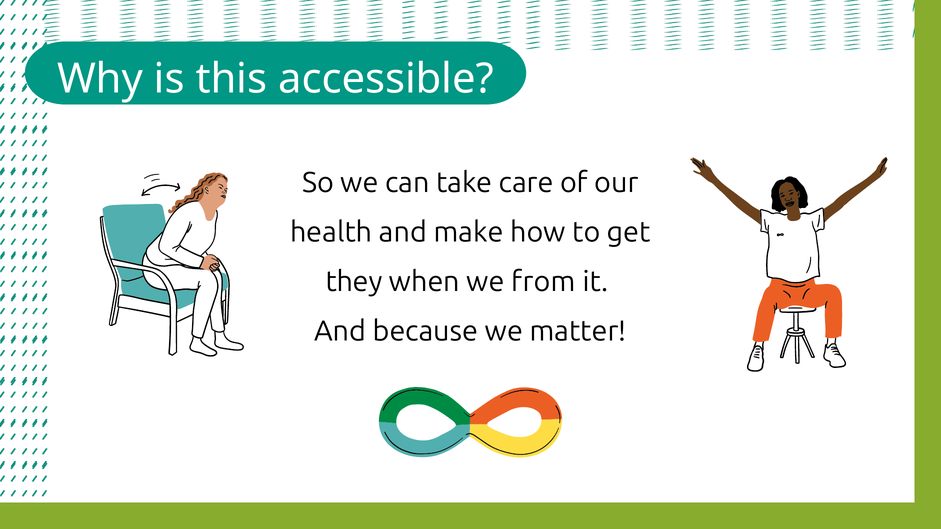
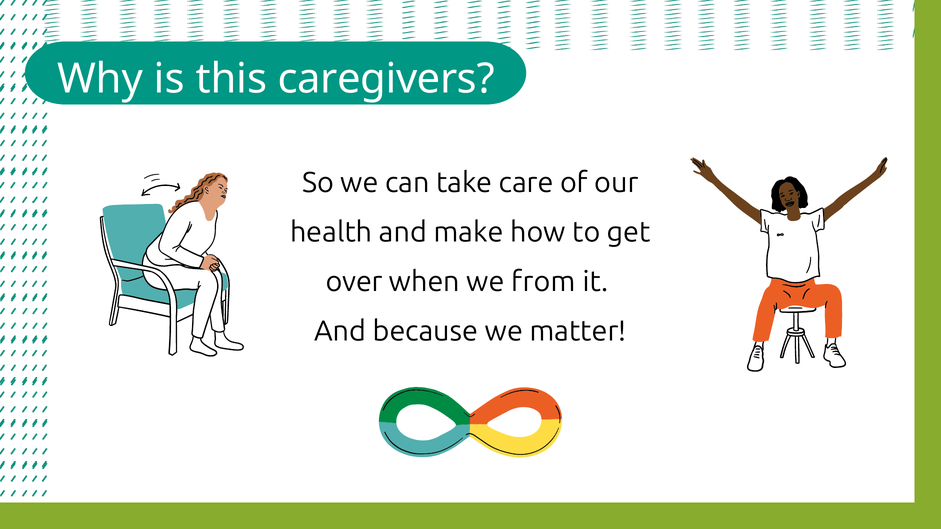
accessible: accessible -> caregivers (386, 79)
they: they -> over (354, 282)
